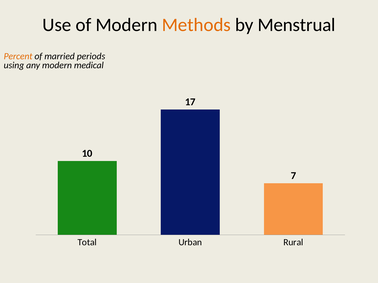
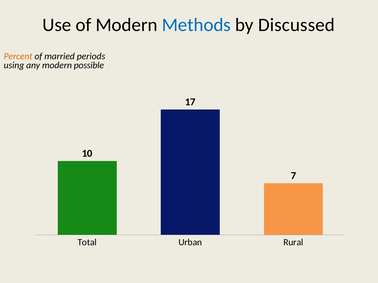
Methods colour: orange -> blue (196, 25)
Menstrual: Menstrual -> Discussed (296, 25)
medical: medical -> possible (89, 65)
